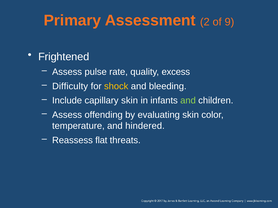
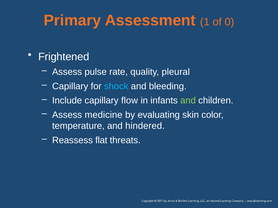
2: 2 -> 1 (205, 22)
9: 9 -> 0 (229, 22)
excess: excess -> pleural (176, 72)
Difficulty: Difficulty -> Capillary (70, 86)
shock colour: yellow -> light blue (116, 86)
capillary skin: skin -> flow (130, 101)
offending: offending -> medicine (104, 115)
